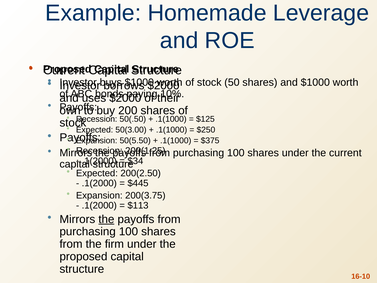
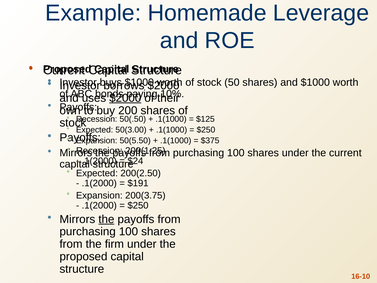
$2000 underline: none -> present (125, 98)
$34: $34 -> $24 (135, 161)
$445: $445 -> $191 (138, 183)
$113: $113 -> $250 (138, 205)
